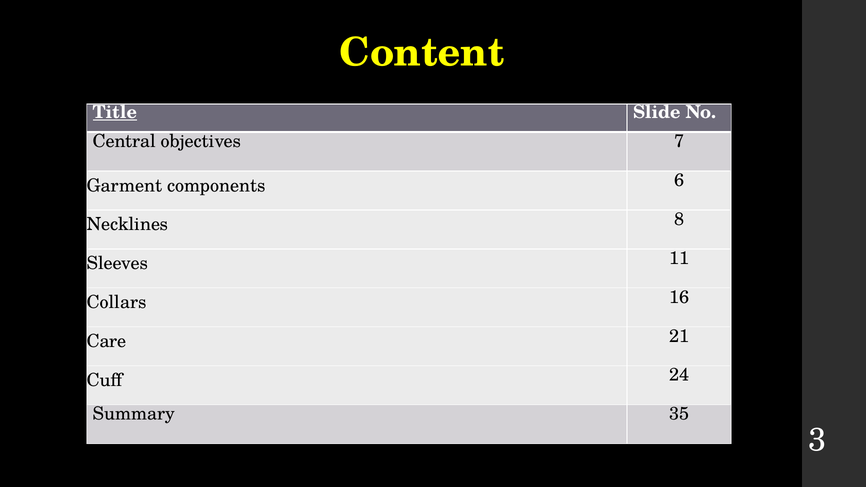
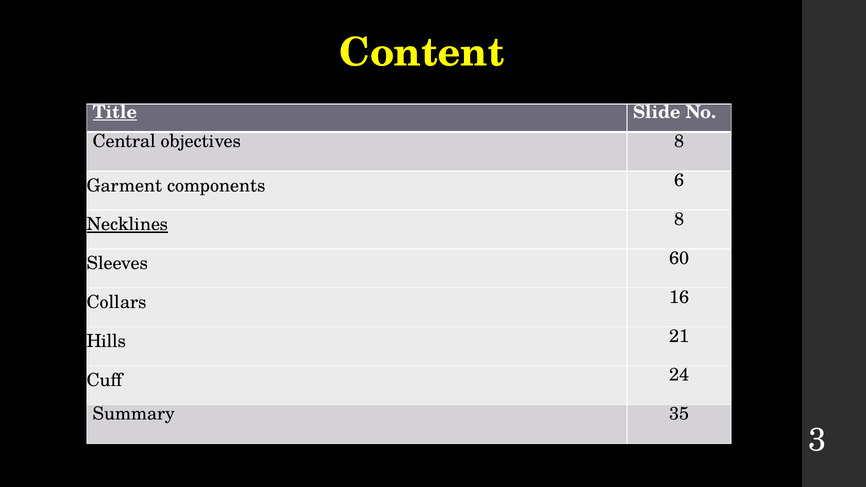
objectives 7: 7 -> 8 (679, 141)
Necklines underline: none -> present (128, 225)
11: 11 -> 60 (679, 258)
Care: Care -> Hills (106, 341)
